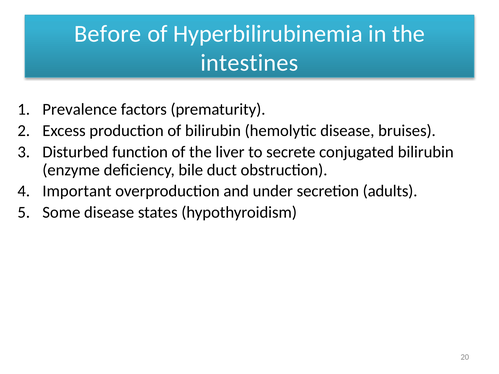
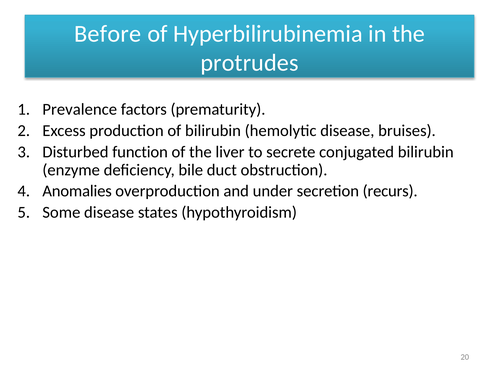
intestines: intestines -> protrudes (249, 63)
Important: Important -> Anomalies (77, 191)
adults: adults -> recurs (390, 191)
